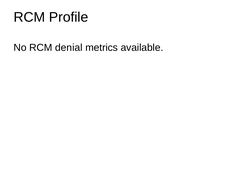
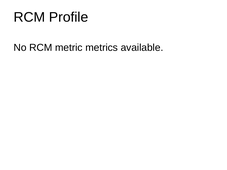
denial: denial -> metric (69, 48)
